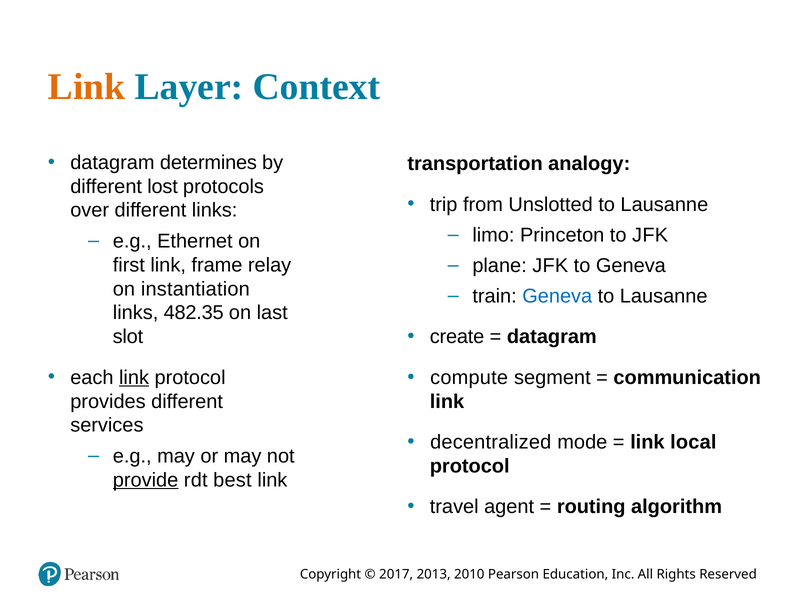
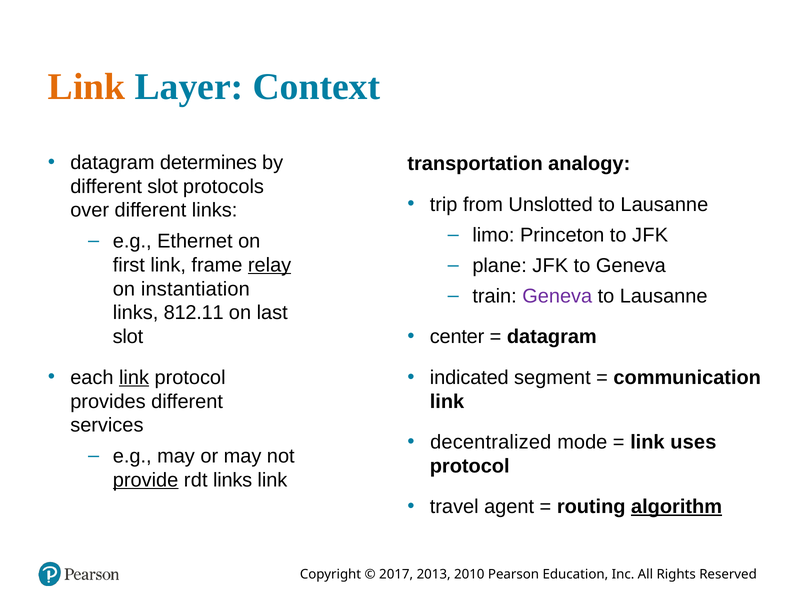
different lost: lost -> slot (163, 187)
relay underline: none -> present (270, 265)
Geneva colour: blue -> purple (557, 296)
482.35: 482.35 -> 812.11 (194, 313)
create: create -> center (457, 337)
compute: compute -> indicated (469, 378)
local: local -> uses (693, 442)
t best: best -> links (233, 480)
algorithm underline: none -> present (677, 507)
